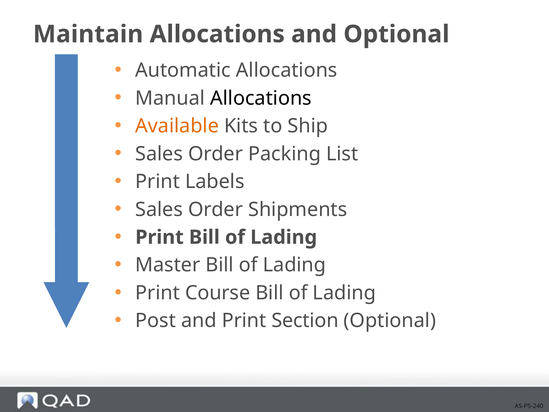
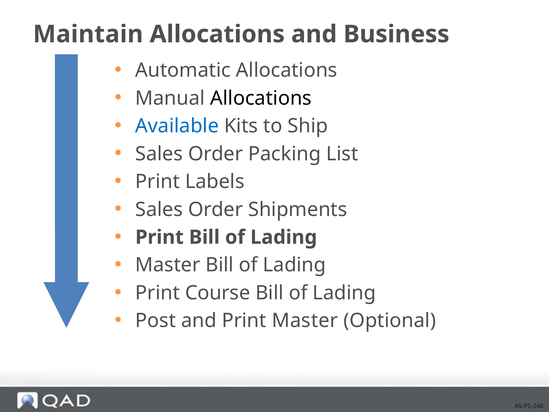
and Optional: Optional -> Business (396, 34)
Available colour: orange -> blue (177, 126)
Print Section: Section -> Master (305, 321)
